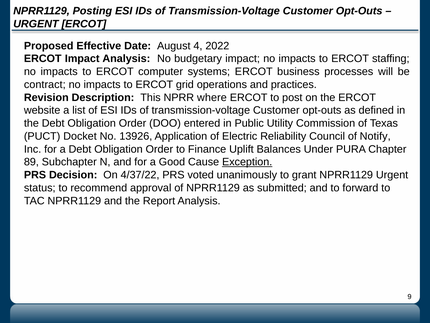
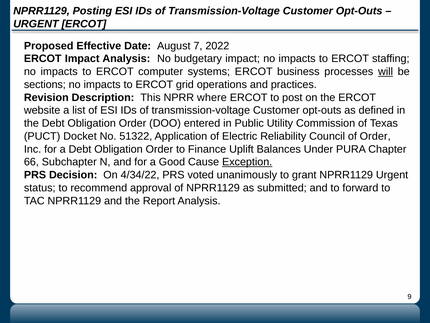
4: 4 -> 7 (198, 46)
will underline: none -> present (386, 72)
contract: contract -> sections (45, 84)
13926: 13926 -> 51322 (136, 136)
of Notify: Notify -> Order (375, 136)
89: 89 -> 66 (31, 162)
4/37/22: 4/37/22 -> 4/34/22 (140, 175)
